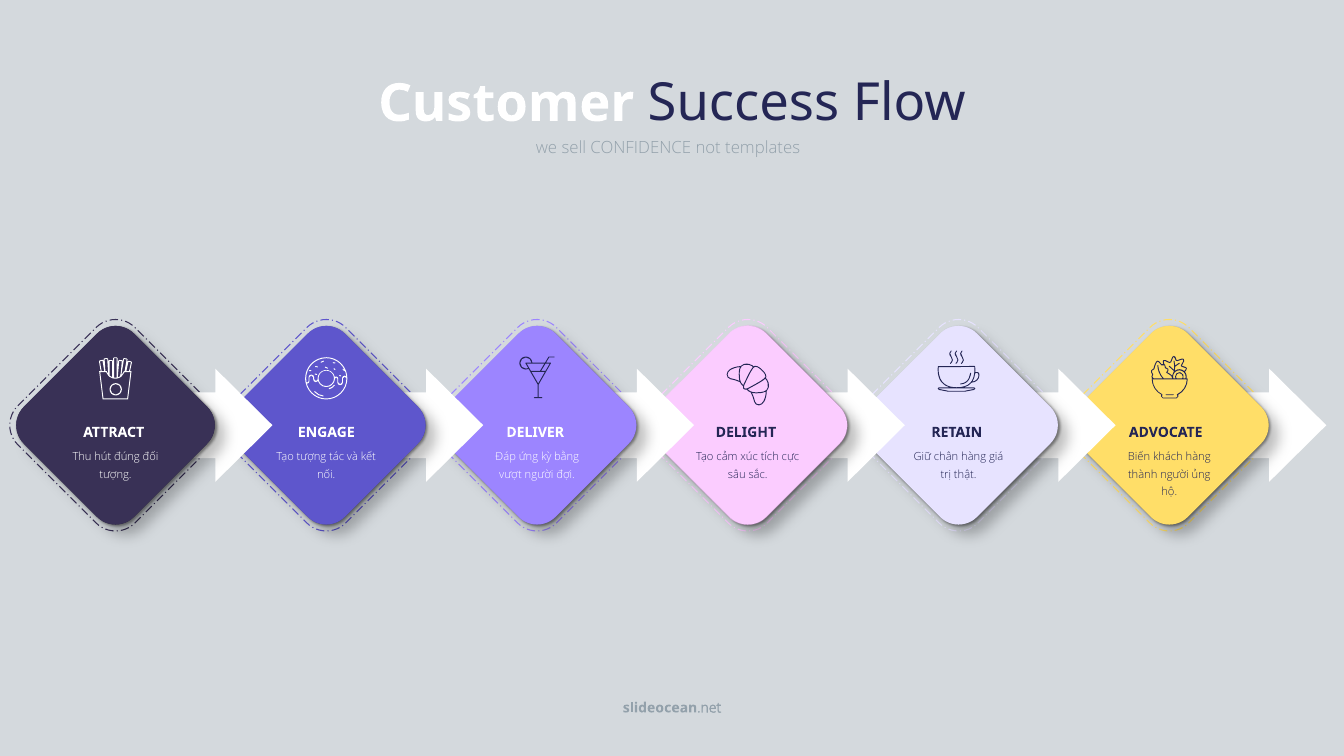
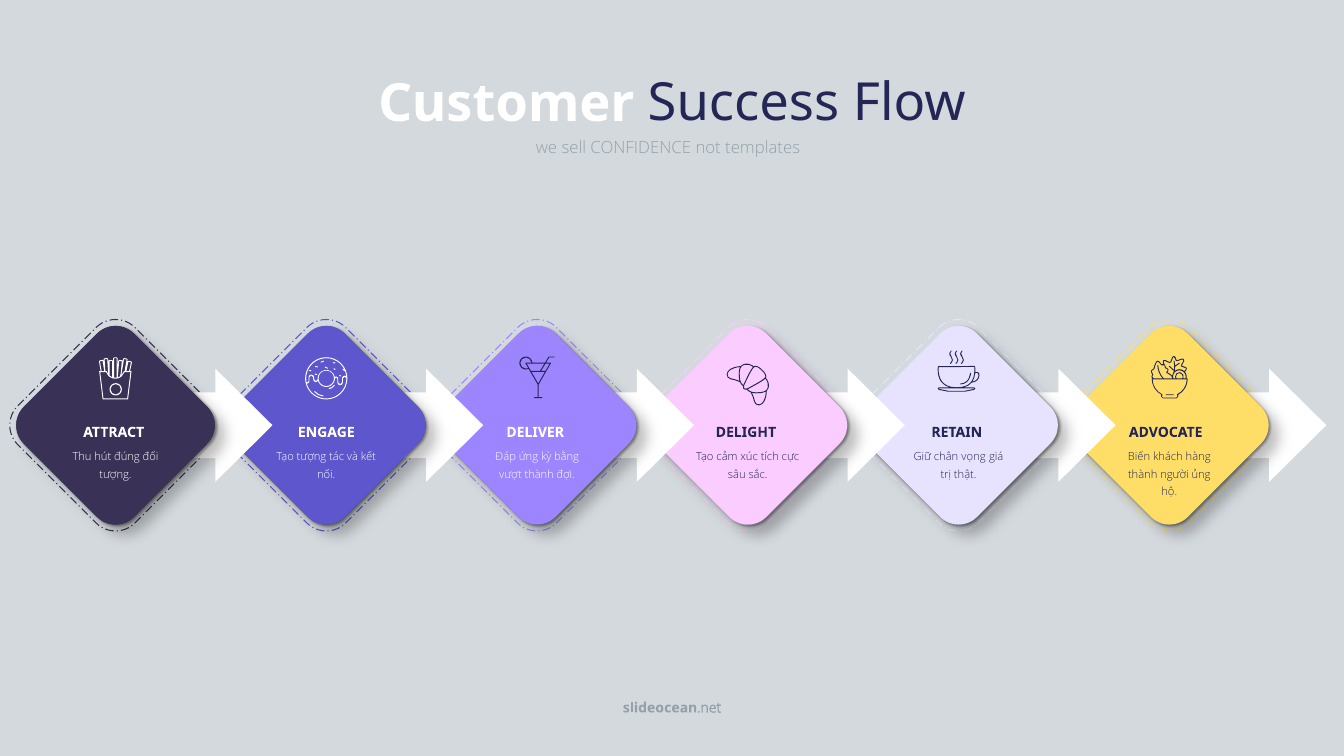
chân hàng: hàng -> vọng (974, 457)
vượt người: người -> thành (539, 474)
